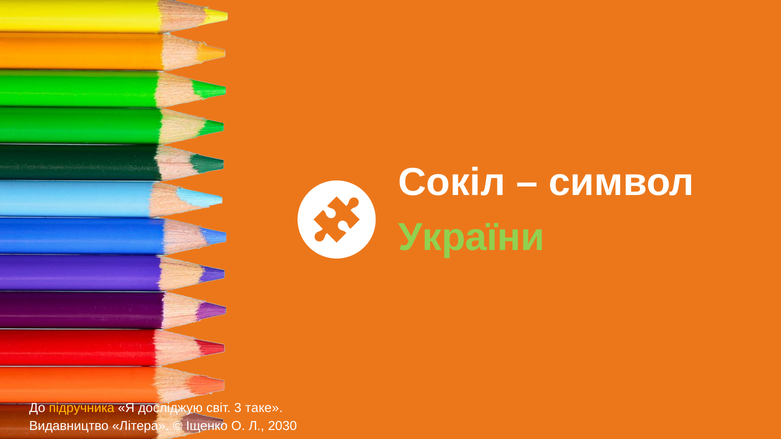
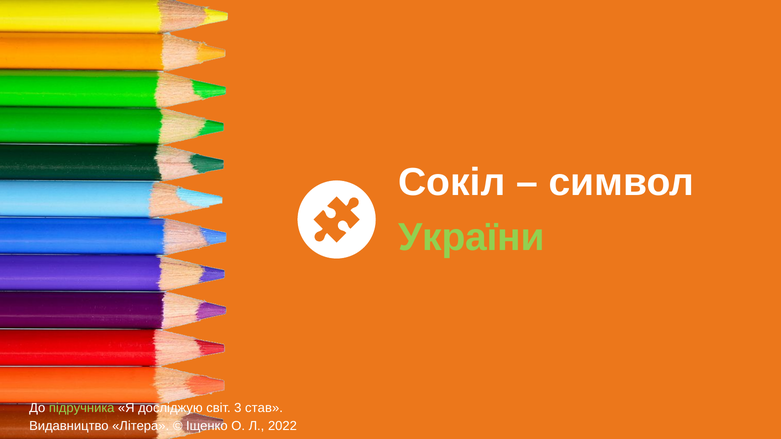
підручника colour: yellow -> light green (82, 408)
таке: таке -> став (264, 408)
2030: 2030 -> 2022 (282, 426)
